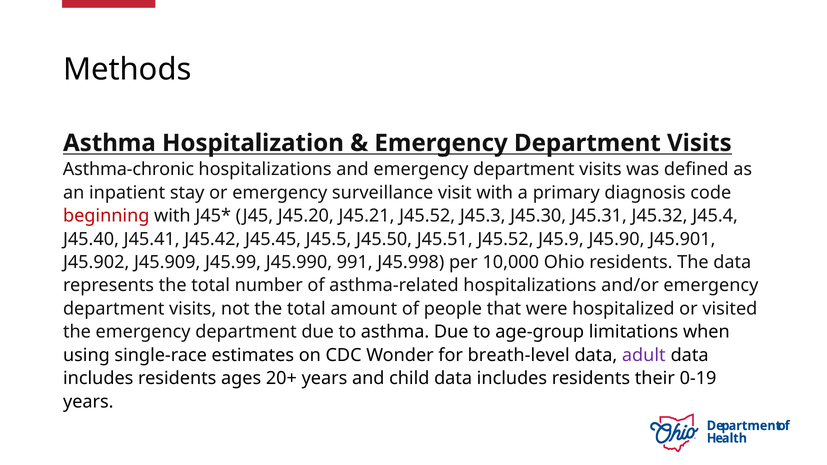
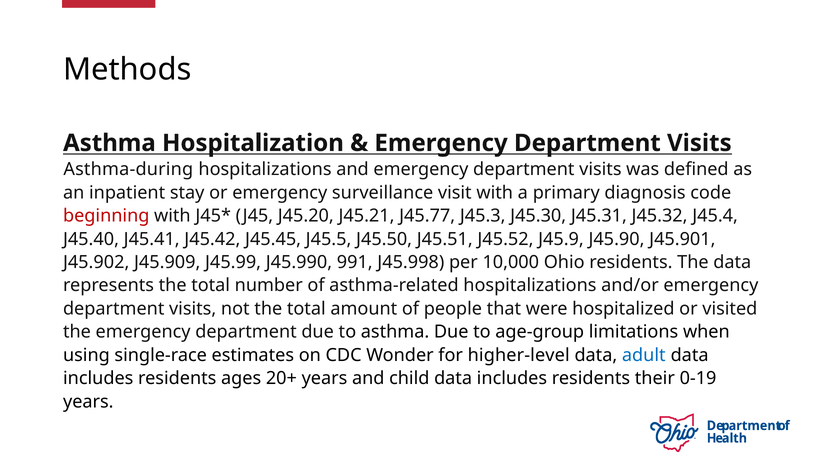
Asthma-chronic: Asthma-chronic -> Asthma-during (128, 170)
J45.21 J45.52: J45.52 -> J45.77 (427, 216)
breath-level: breath-level -> higher-level (519, 355)
adult colour: purple -> blue (644, 355)
